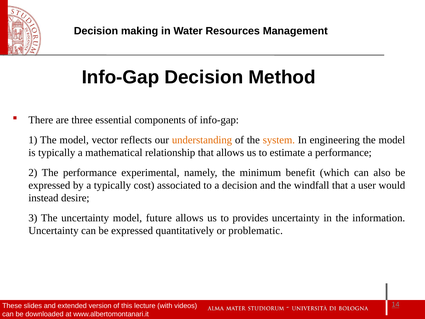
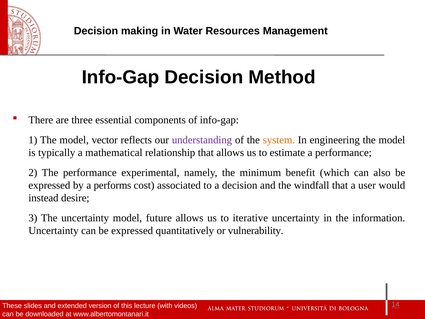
understanding colour: orange -> purple (202, 140)
a typically: typically -> performs (112, 185)
provides: provides -> iterative (250, 218)
problematic: problematic -> vulnerability (256, 230)
